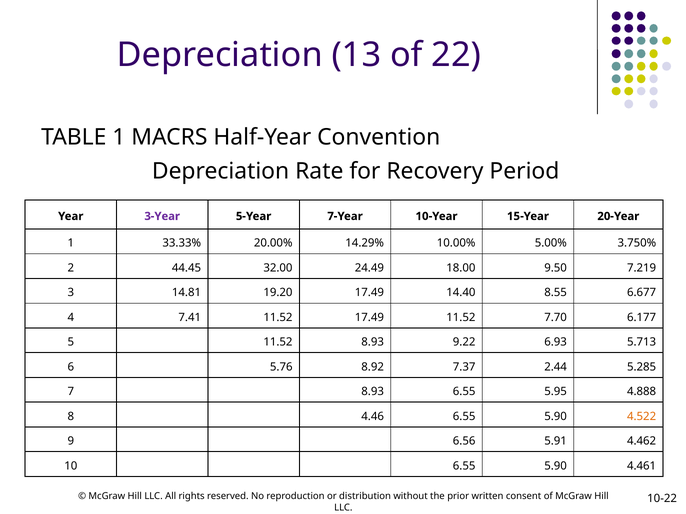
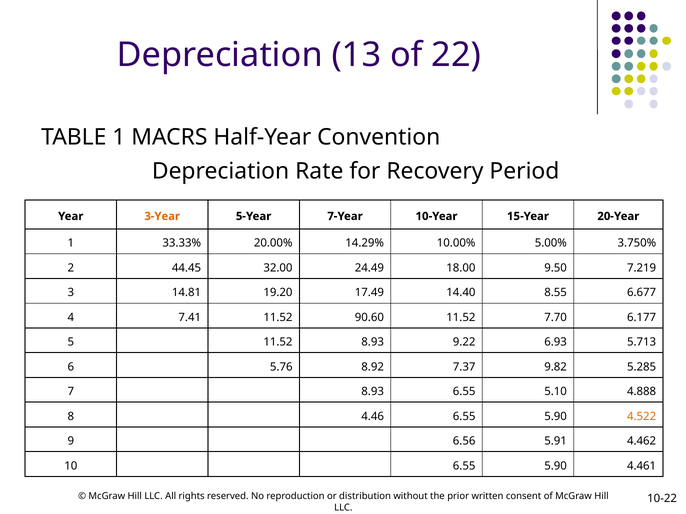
3-Year colour: purple -> orange (162, 216)
11.52 17.49: 17.49 -> 90.60 (369, 318)
2.44: 2.44 -> 9.82 (556, 367)
5.95: 5.95 -> 5.10 (556, 392)
